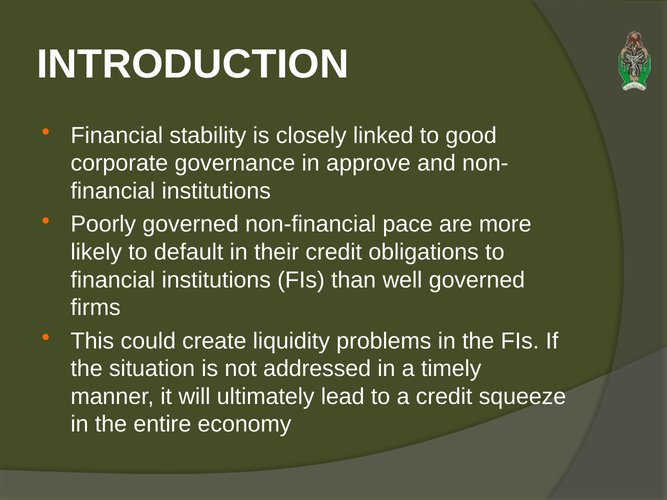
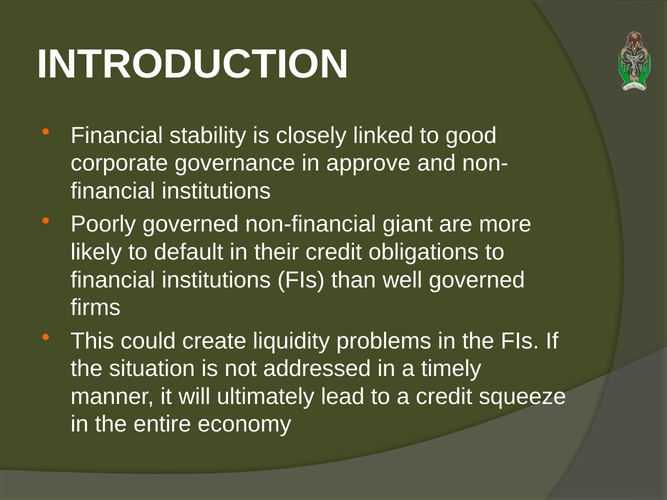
pace: pace -> giant (408, 224)
